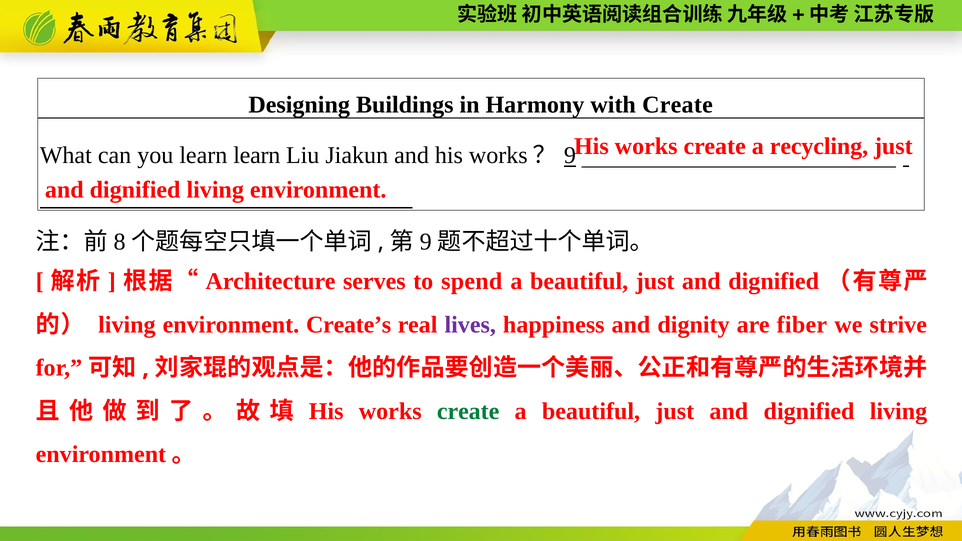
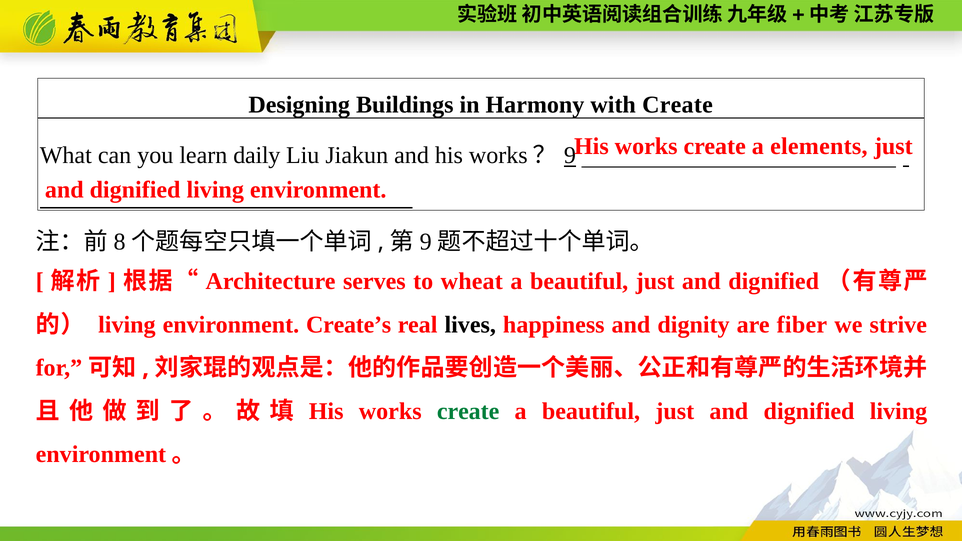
recycling: recycling -> elements (819, 146)
learn learn: learn -> daily (257, 156)
spend: spend -> wheat (472, 282)
lives colour: purple -> black (470, 325)
